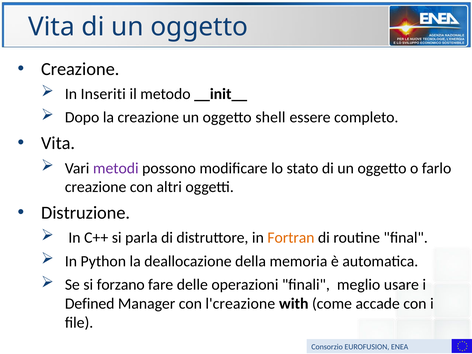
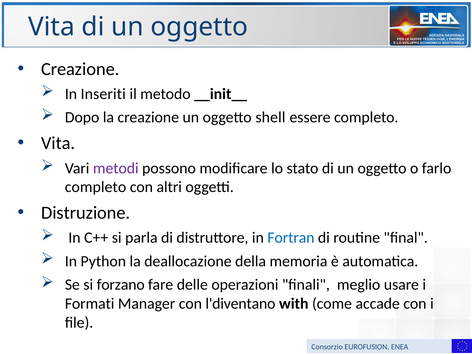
creazione: creazione -> completo (96, 187)
Fortran colour: orange -> blue (291, 238)
Defined: Defined -> Formati (90, 304)
l'creazione: l'creazione -> l'diventano (240, 304)
